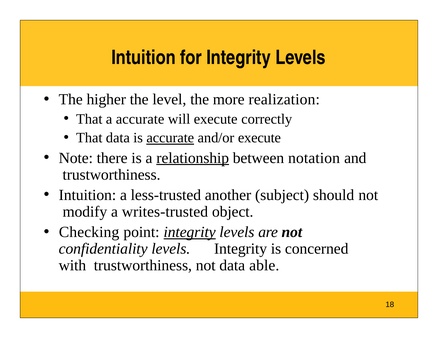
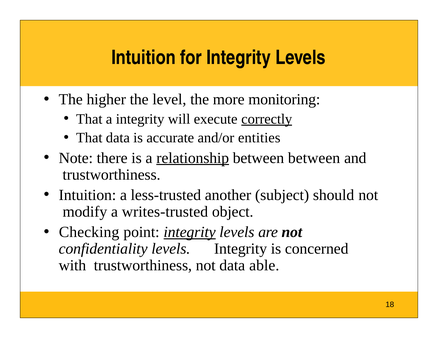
realization: realization -> monitoring (284, 100)
a accurate: accurate -> integrity (140, 119)
correctly underline: none -> present (267, 119)
accurate underline: present -> none (170, 138)
and/or execute: execute -> entities (259, 138)
between notation: notation -> between (314, 158)
